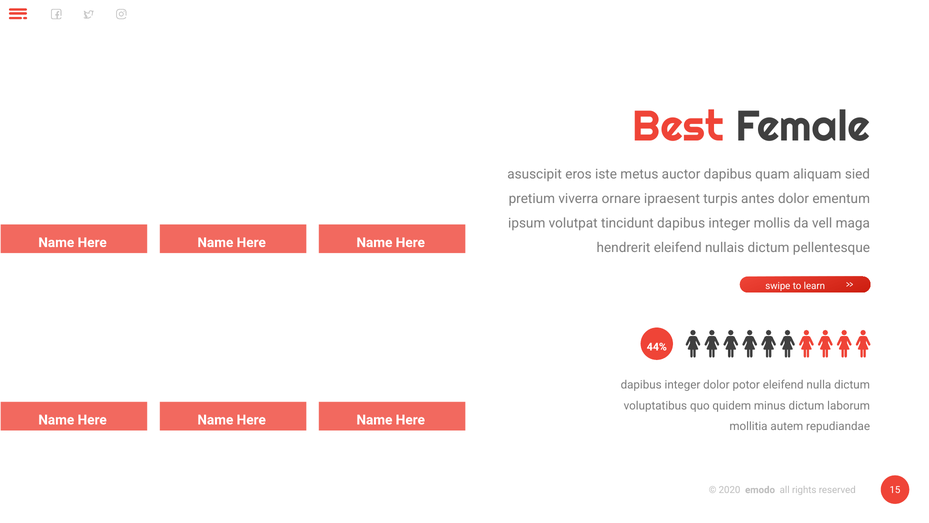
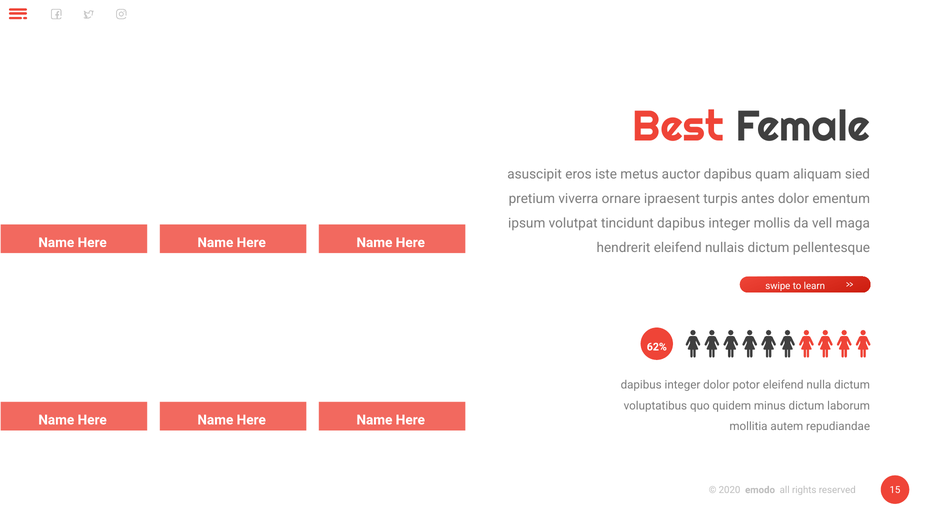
44%: 44% -> 62% (657, 347)
